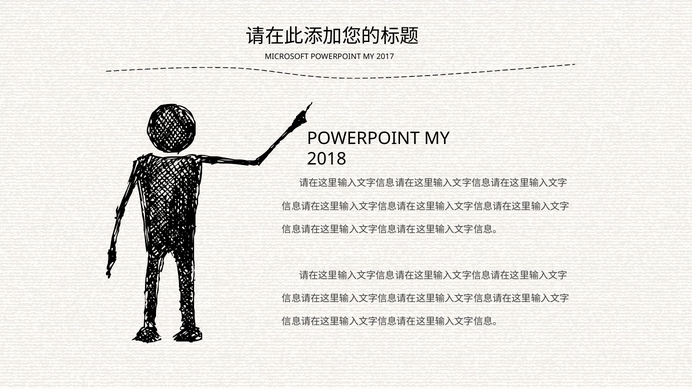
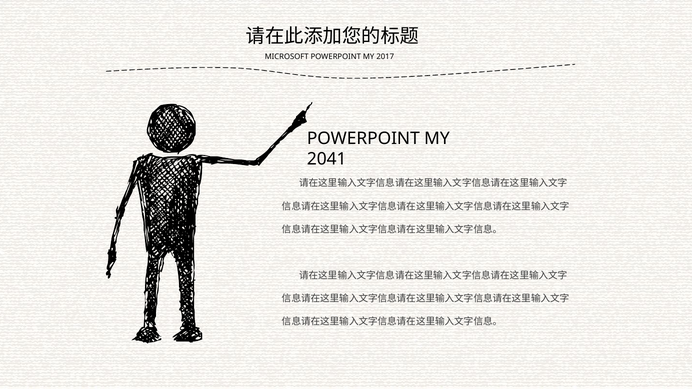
2018: 2018 -> 2041 (327, 159)
